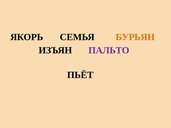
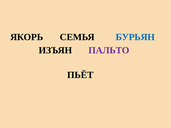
БУРЬЯН colour: orange -> blue (135, 37)
